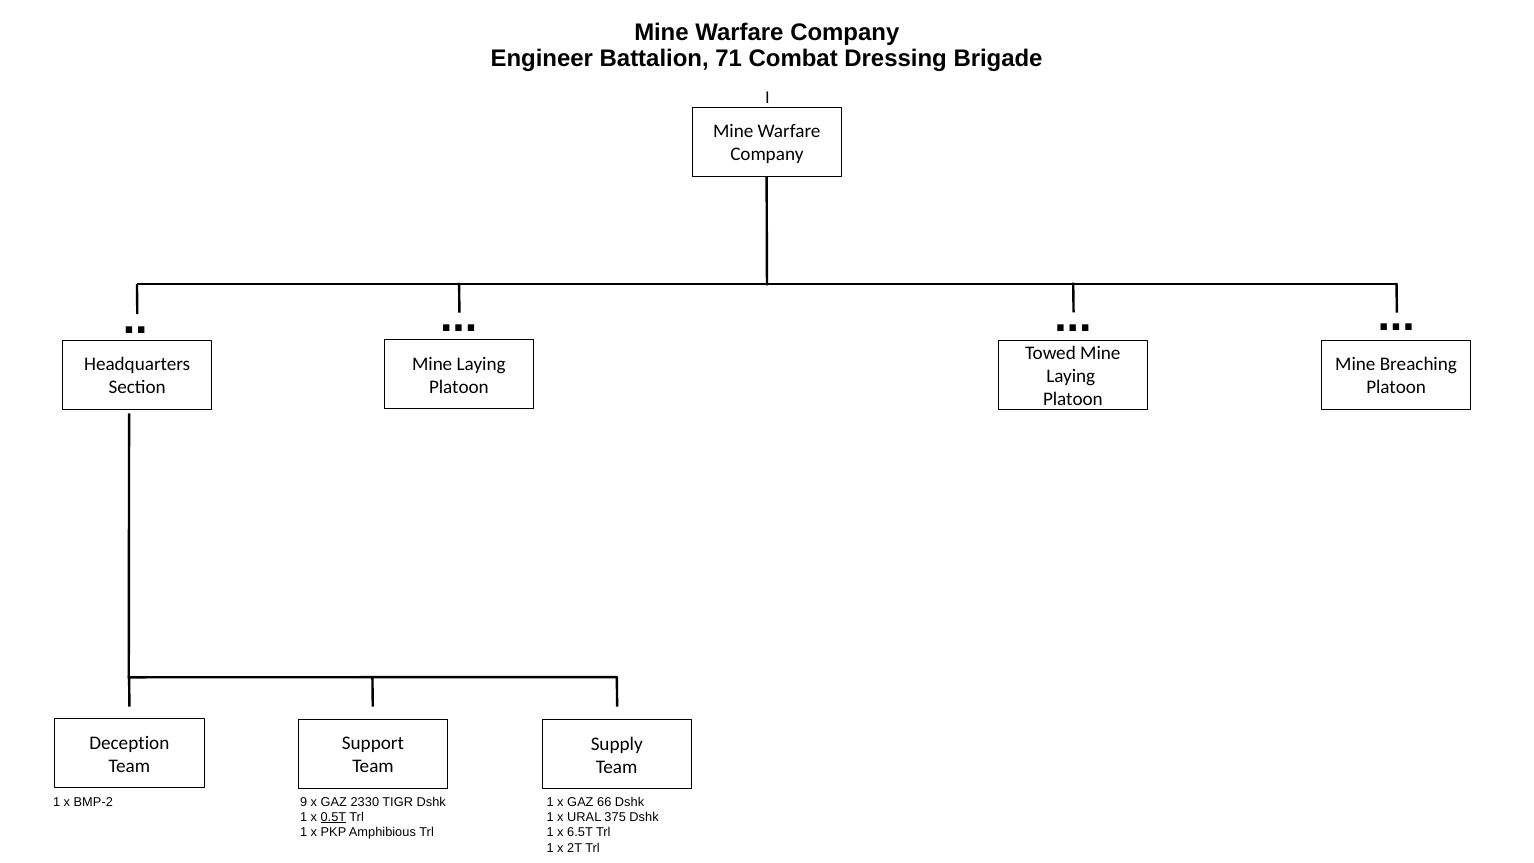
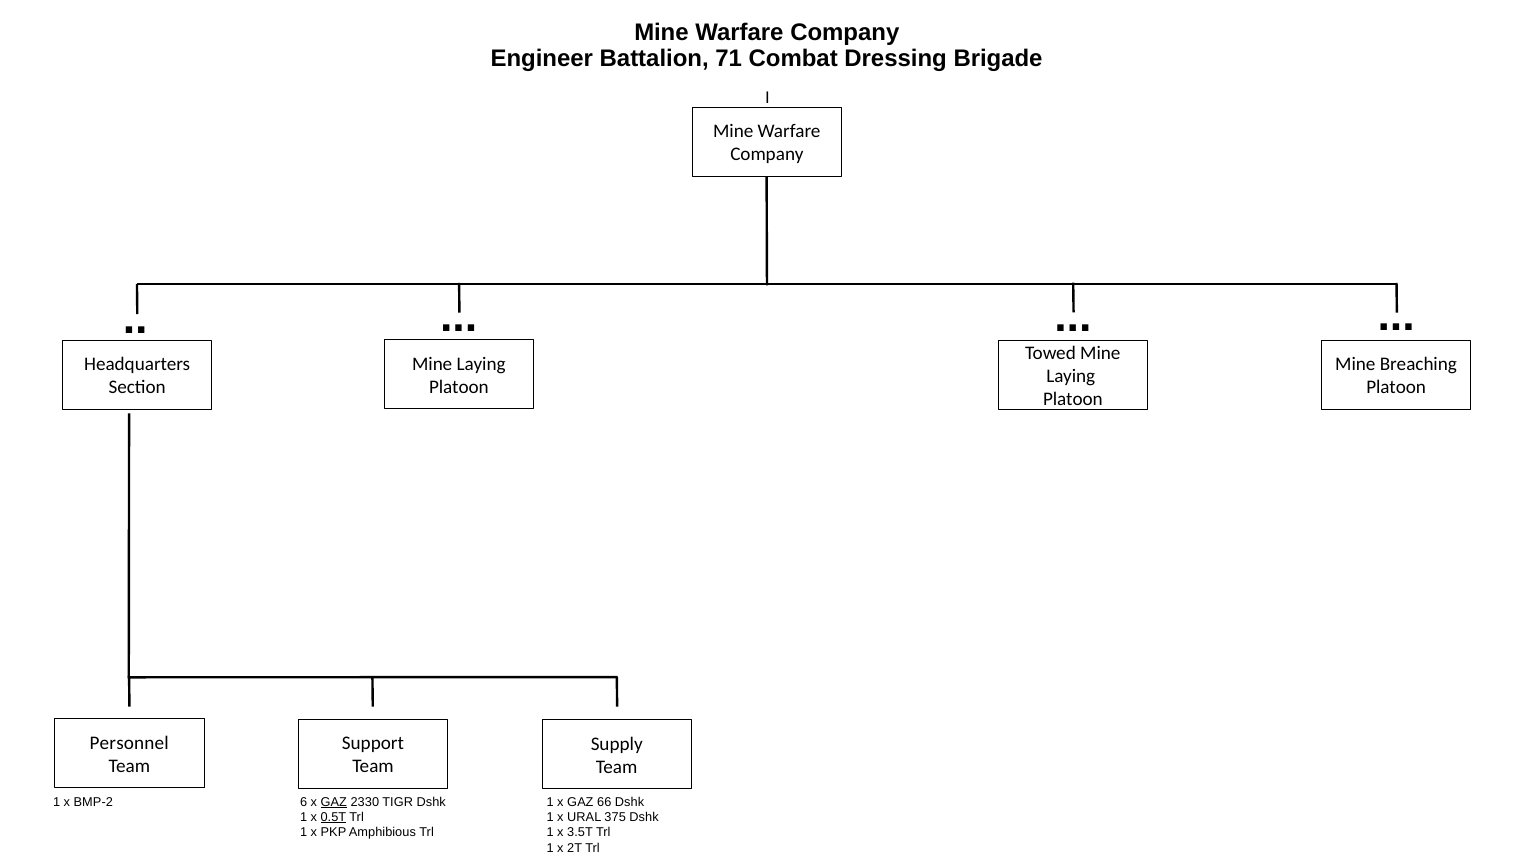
Deception: Deception -> Personnel (129, 743)
9: 9 -> 6 (304, 802)
GAZ underline: none -> present (334, 802)
6.5T: 6.5T -> 3.5T (580, 833)
